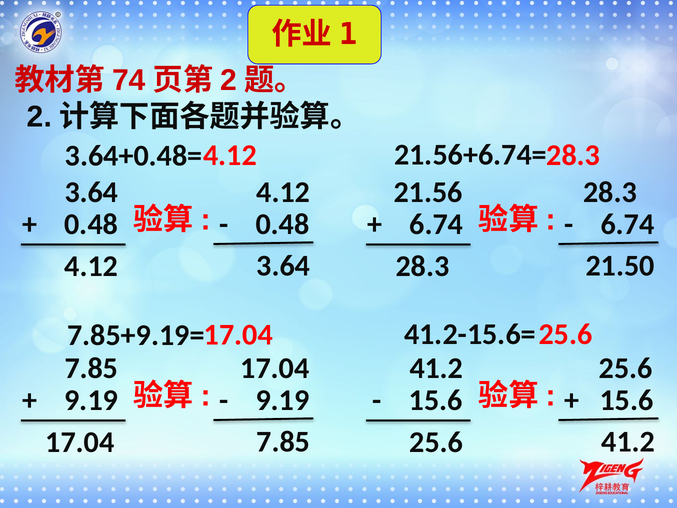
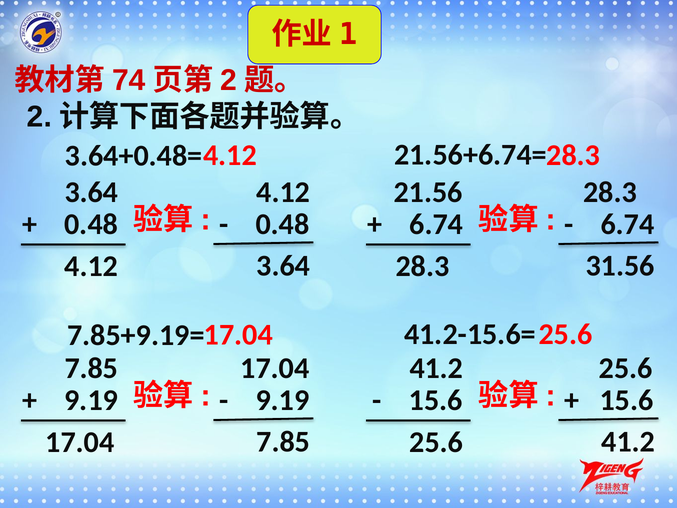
21.50: 21.50 -> 31.56 (620, 266)
